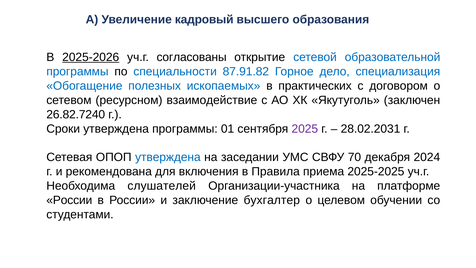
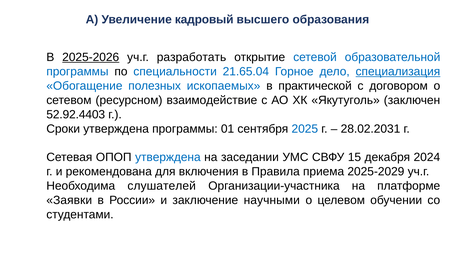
согласованы: согласованы -> разработать (192, 57)
87.91.82: 87.91.82 -> 21.65.04 (246, 72)
специализация underline: none -> present (398, 72)
практических: практических -> практической (315, 86)
26.82.7240: 26.82.7240 -> 52.92.4403 (76, 114)
2025 colour: purple -> blue (305, 129)
70: 70 -> 15 (354, 157)
2025-2025: 2025-2025 -> 2025-2029 (376, 172)
России: России -> Заявки (69, 200)
бухгалтер: бухгалтер -> научными (272, 200)
